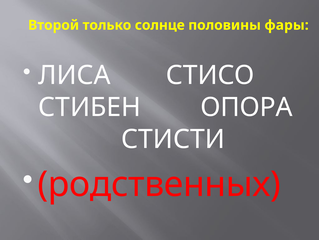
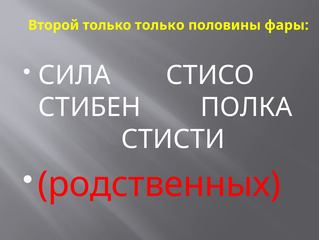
только солнце: солнце -> только (160, 25)
ЛИСА: ЛИСА -> СИЛА (74, 75)
ОПОРА: ОПОРА -> ПОЛКА (246, 107)
